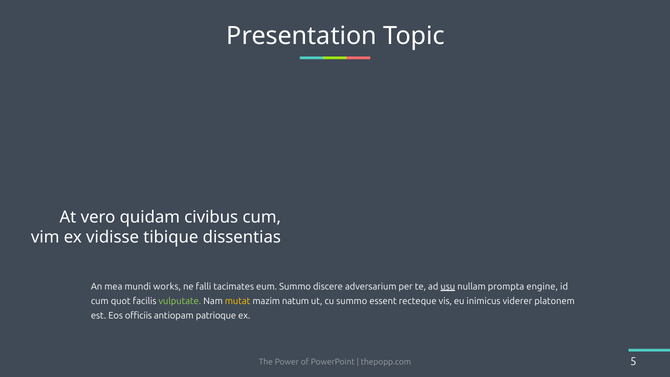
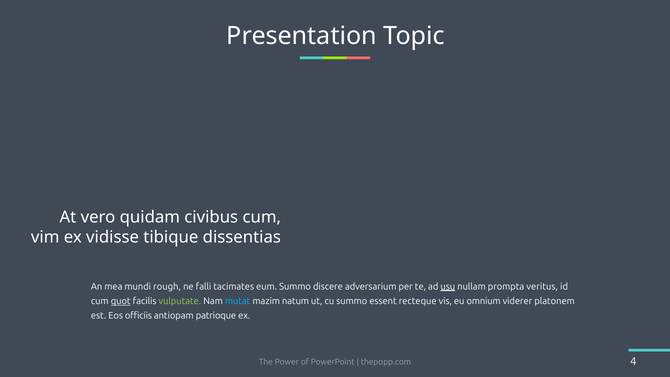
works: works -> rough (167, 286)
engine: engine -> veritus (542, 286)
quot underline: none -> present (121, 301)
mutat colour: yellow -> light blue (238, 301)
inimicus: inimicus -> omnium (484, 301)
5: 5 -> 4 (633, 361)
